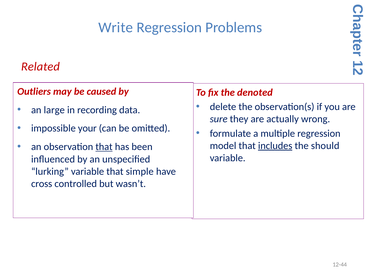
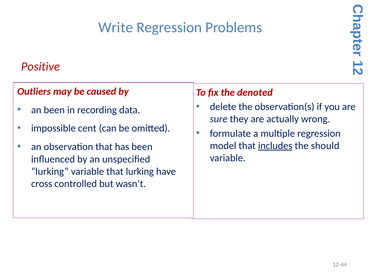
Related: Related -> Positive (40, 66)
an large: large -> been (54, 110)
your: your -> cent (87, 128)
that underline: present -> none (104, 147)
that simple: simple -> lurking (140, 171)
